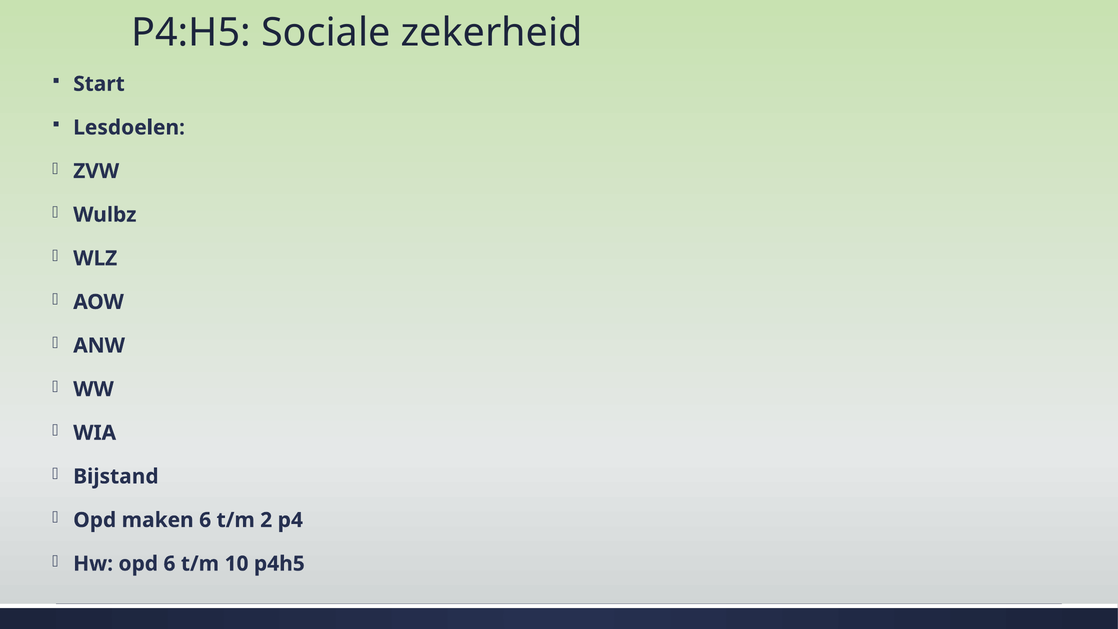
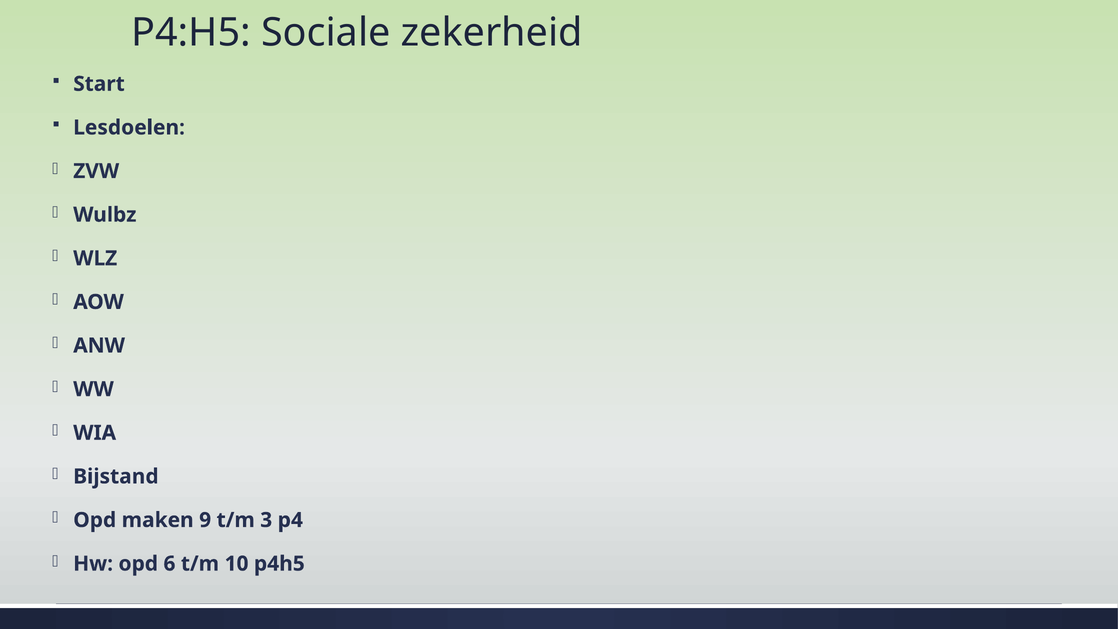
maken 6: 6 -> 9 (205, 520)
2: 2 -> 3 (266, 520)
